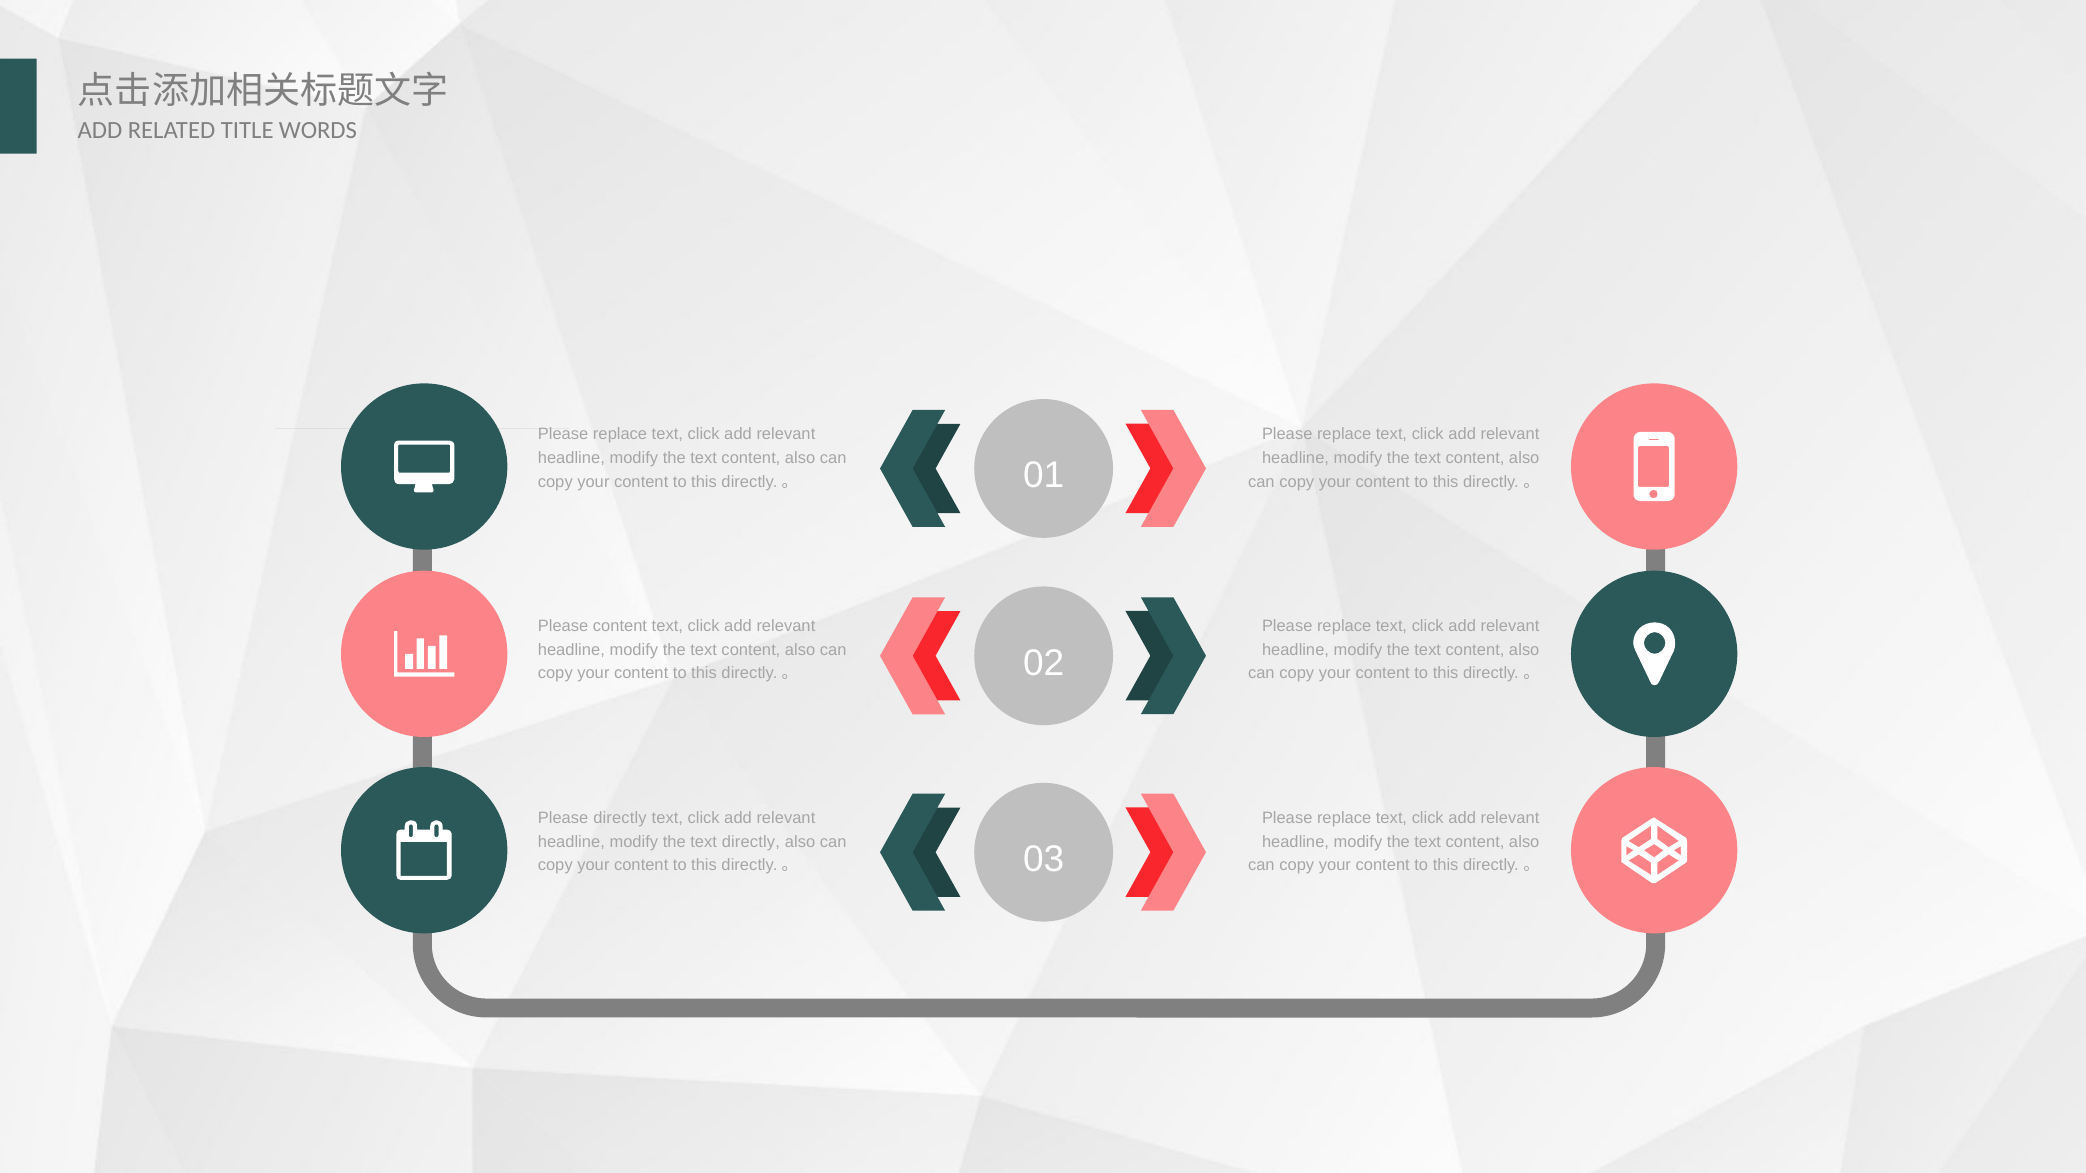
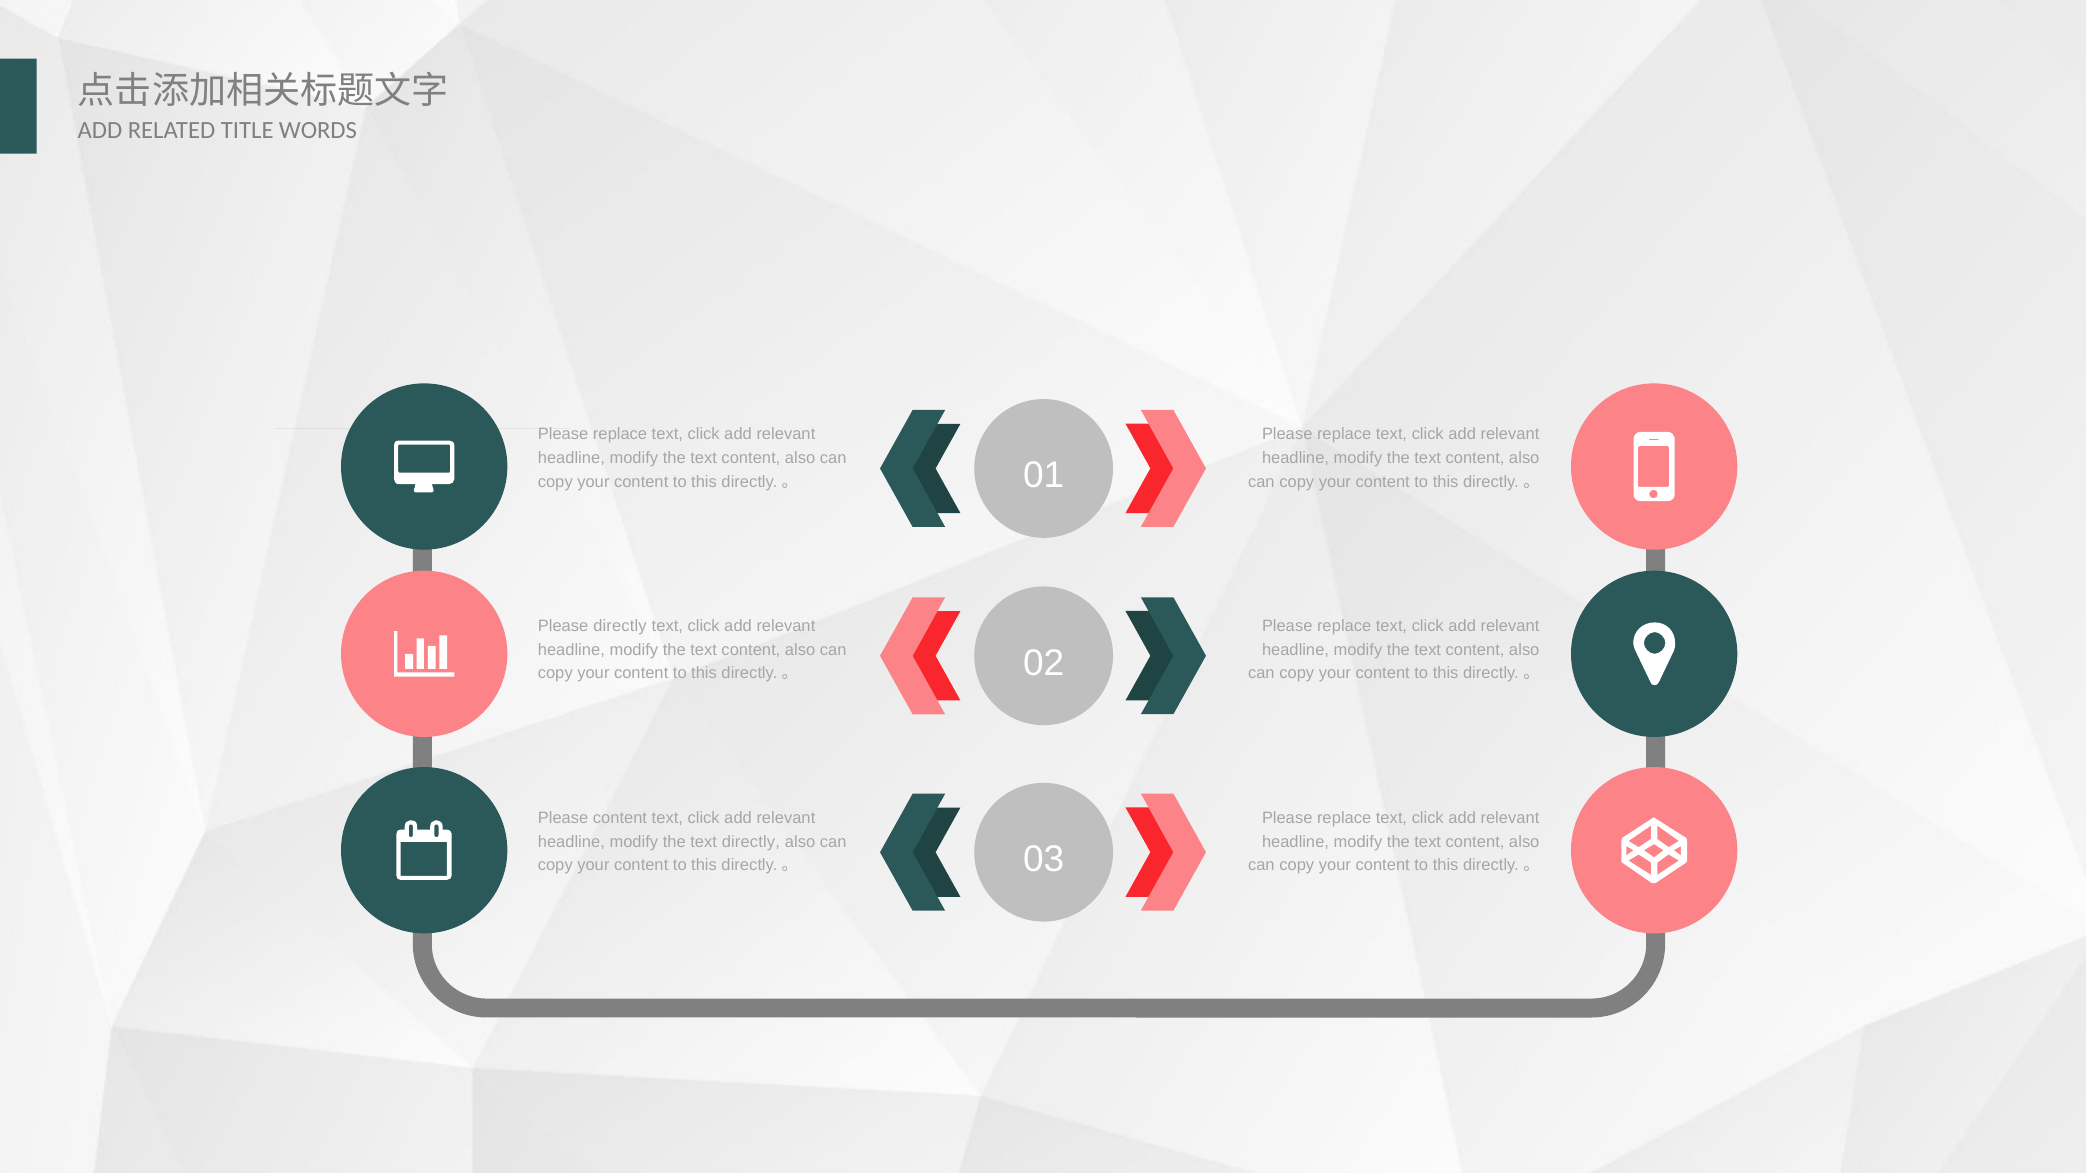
Please content: content -> directly (620, 626)
Please directly: directly -> content (620, 818)
